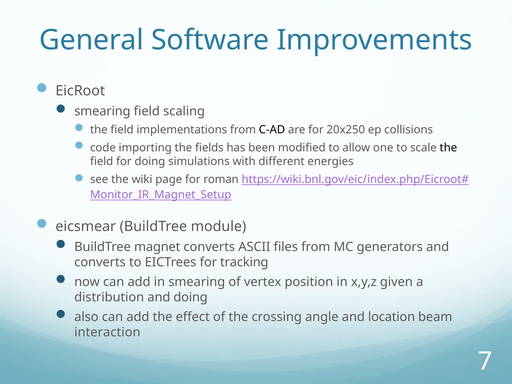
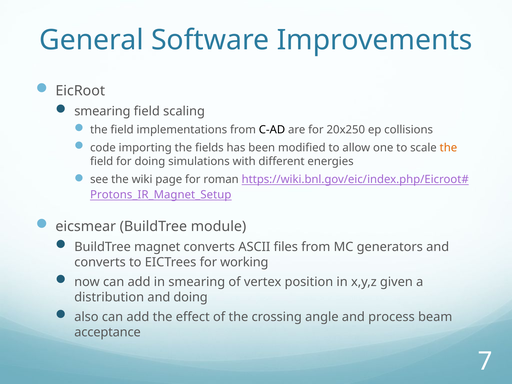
the colour: black -> orange (448, 148)
Monitor_IR_Magnet_Setup: Monitor_IR_Magnet_Setup -> Protons_IR_Magnet_Setup (161, 195)
tracking: tracking -> working (244, 262)
location: location -> process (391, 317)
interaction: interaction -> acceptance (108, 332)
